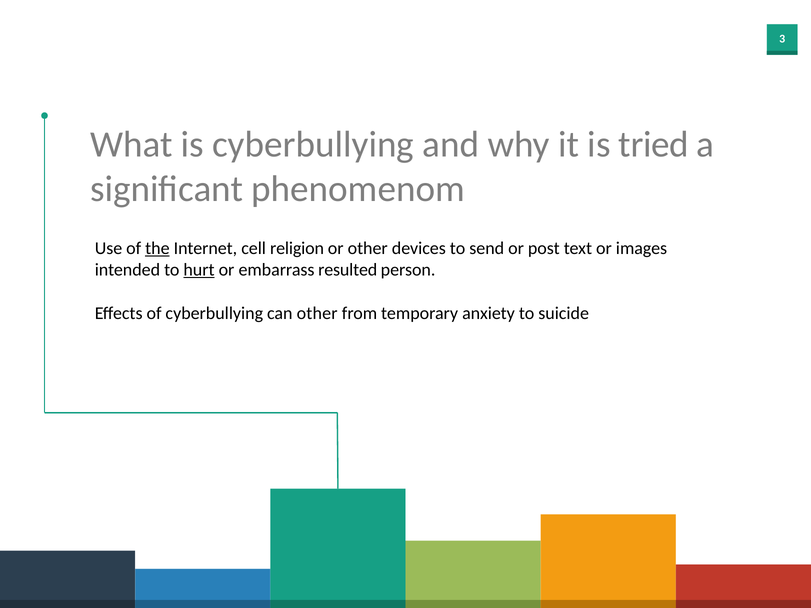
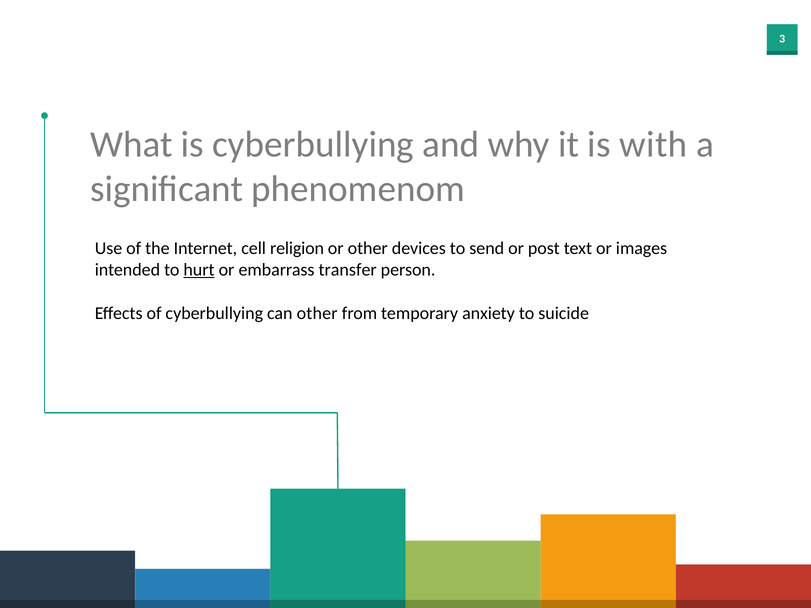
tried: tried -> with (653, 145)
the underline: present -> none (157, 248)
resulted: resulted -> transfer (348, 270)
